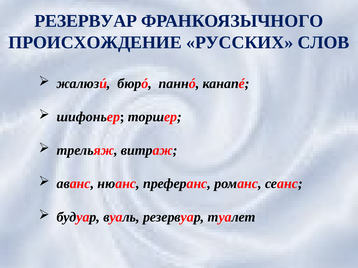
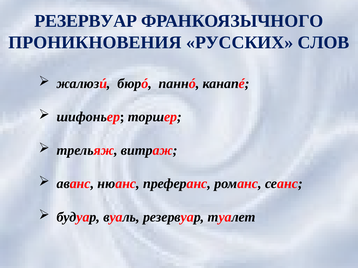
ПРОИСХОЖДЕНИЕ: ПРОИСХОЖДЕНИЕ -> ПРОНИКНОВЕНИЯ (95, 43)
